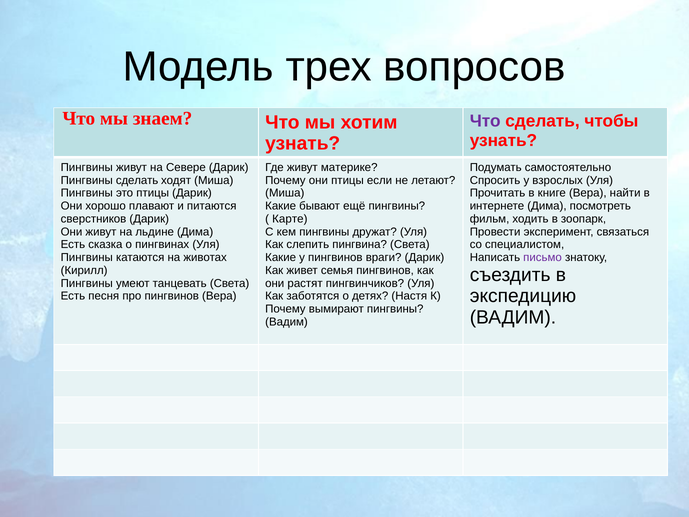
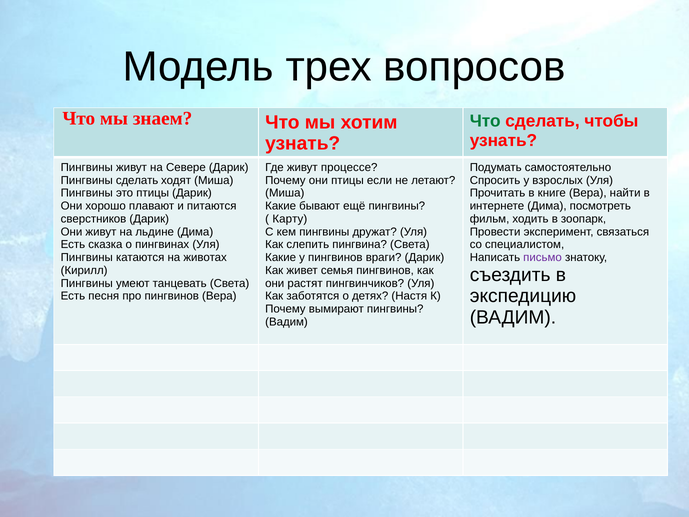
Что colour: purple -> green (485, 121)
материке: материке -> процессе (349, 167)
Карте: Карте -> Карту (290, 219)
